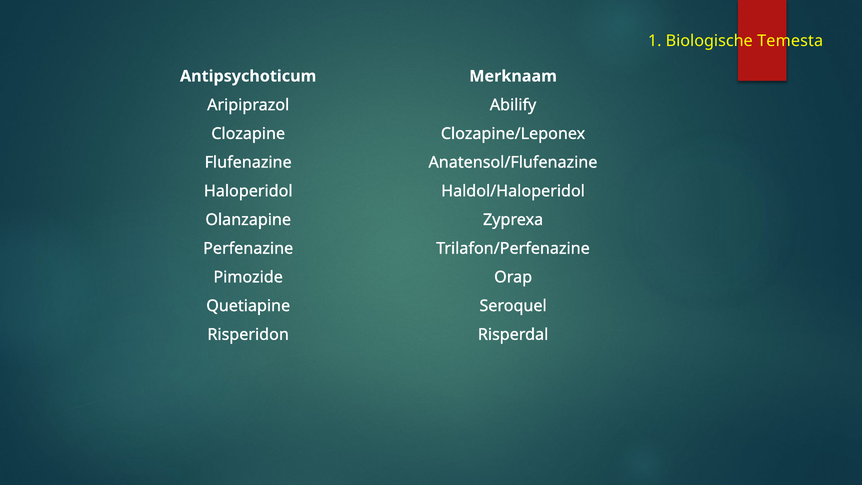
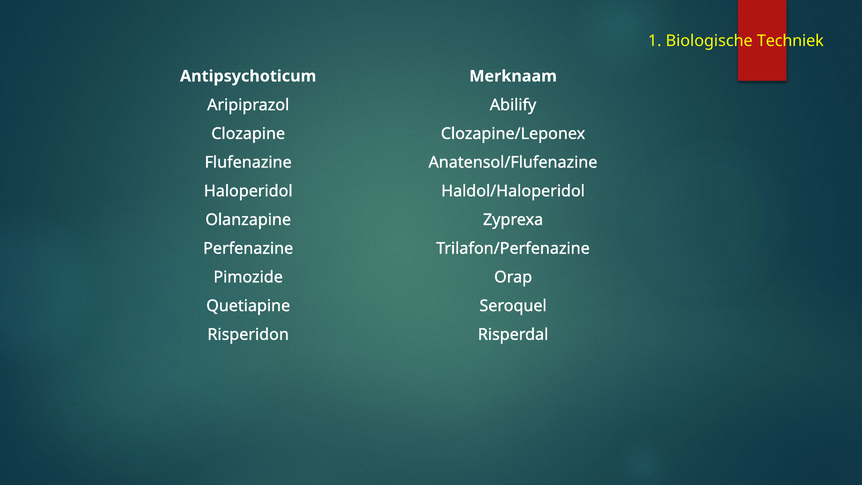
Temesta: Temesta -> Techniek (790, 41)
